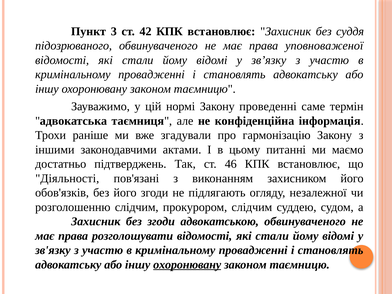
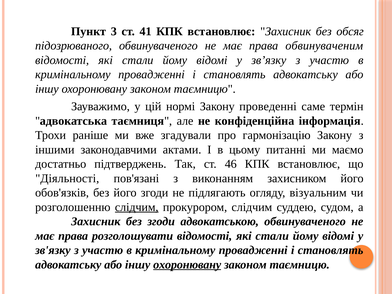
42: 42 -> 41 (146, 31)
суддя: суддя -> обсяг (350, 31)
уповноваженої: уповноваженої -> обвинуваченим (324, 46)
незалежної: незалежної -> візуальним (318, 193)
слідчим underline: none -> present (137, 207)
